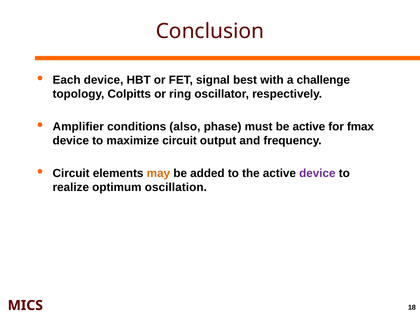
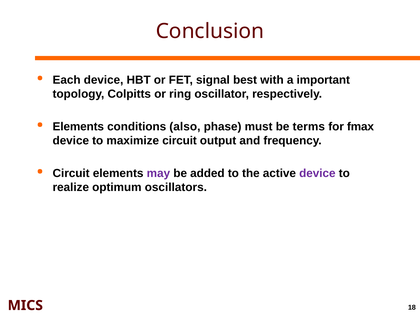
challenge: challenge -> important (323, 80)
Amplifier: Amplifier -> Elements (78, 127)
be active: active -> terms (309, 127)
may colour: orange -> purple (158, 173)
oscillation: oscillation -> oscillators (176, 187)
